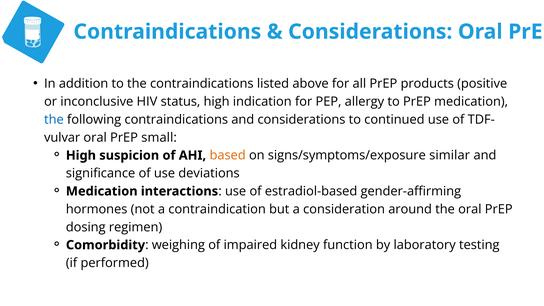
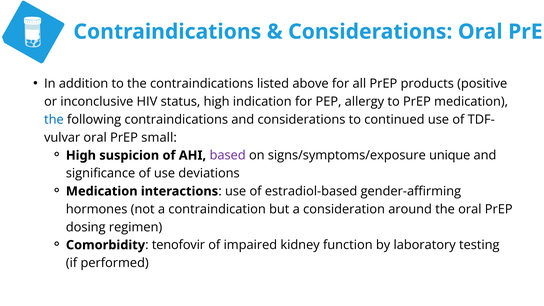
based colour: orange -> purple (228, 155)
similar: similar -> unique (450, 155)
weighing: weighing -> tenofovir (178, 245)
